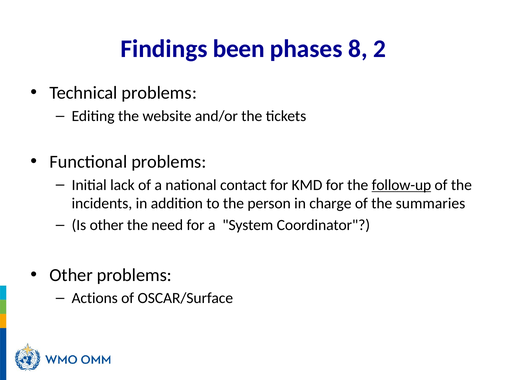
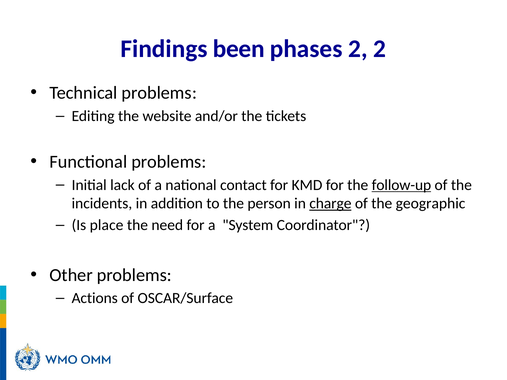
phases 8: 8 -> 2 (358, 49)
charge underline: none -> present (330, 204)
summaries: summaries -> geographic (431, 204)
Is other: other -> place (107, 225)
